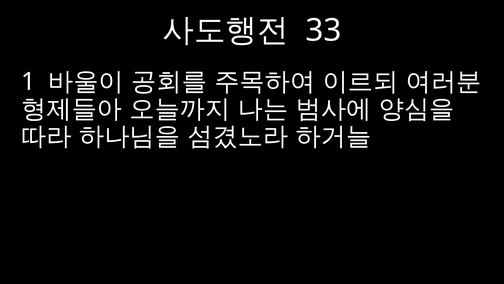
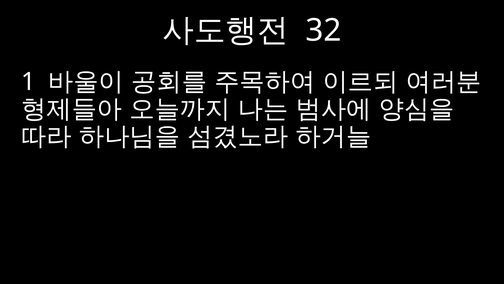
33: 33 -> 32 (323, 30)
